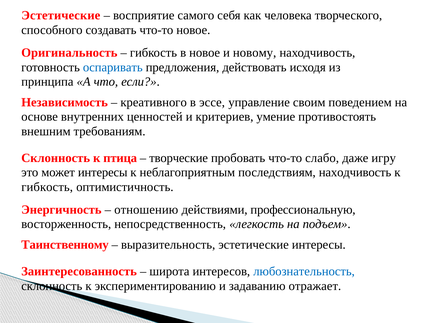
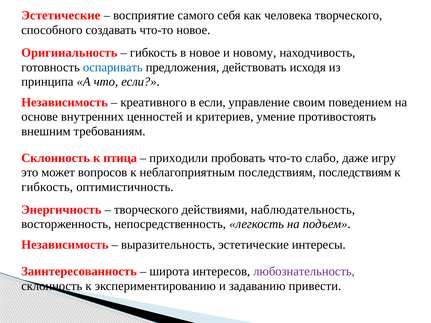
в эссе: эссе -> если (212, 102)
творческие: творческие -> приходили (179, 158)
может интересы: интересы -> вопросов (103, 173)
последствиям находчивость: находчивость -> последствиям (355, 173)
отношению: отношению -> творческого (146, 210)
профессиональную: профессиональную -> наблюдательность (303, 210)
Таинственному: Таинственному -> Независимость (65, 245)
любознательность colour: blue -> purple (304, 272)
отражает: отражает -> привести (315, 286)
